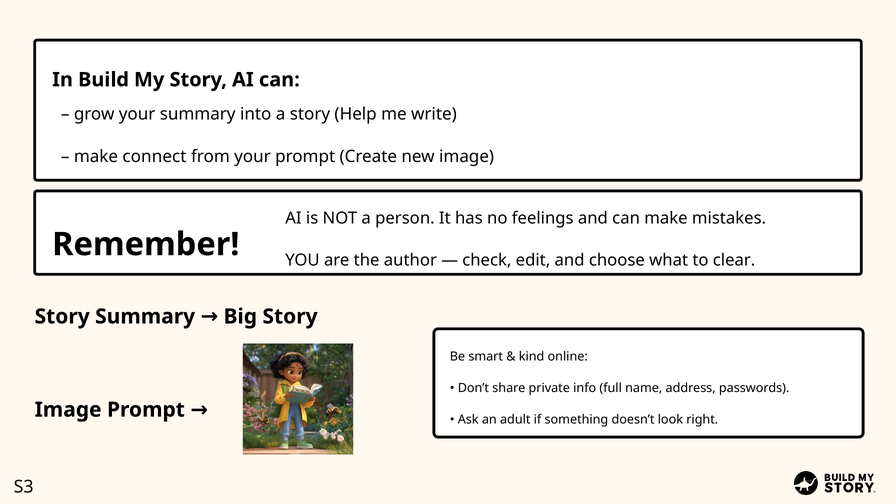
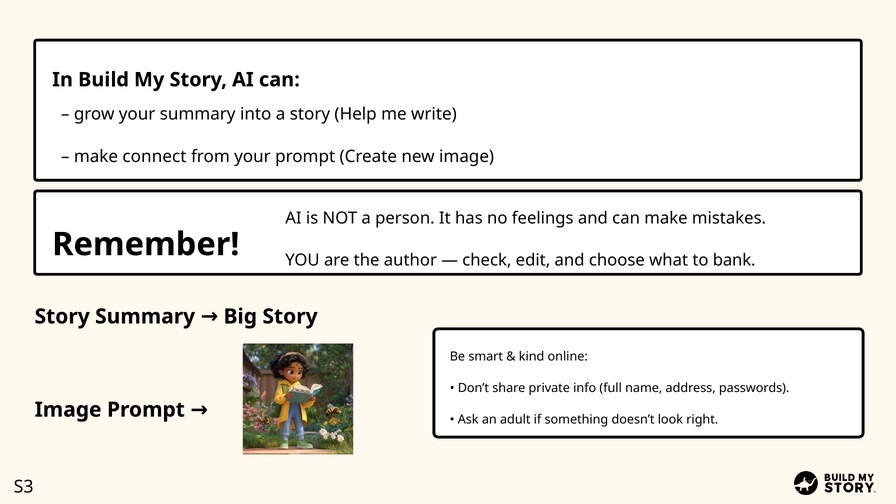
clear: clear -> bank (734, 260)
